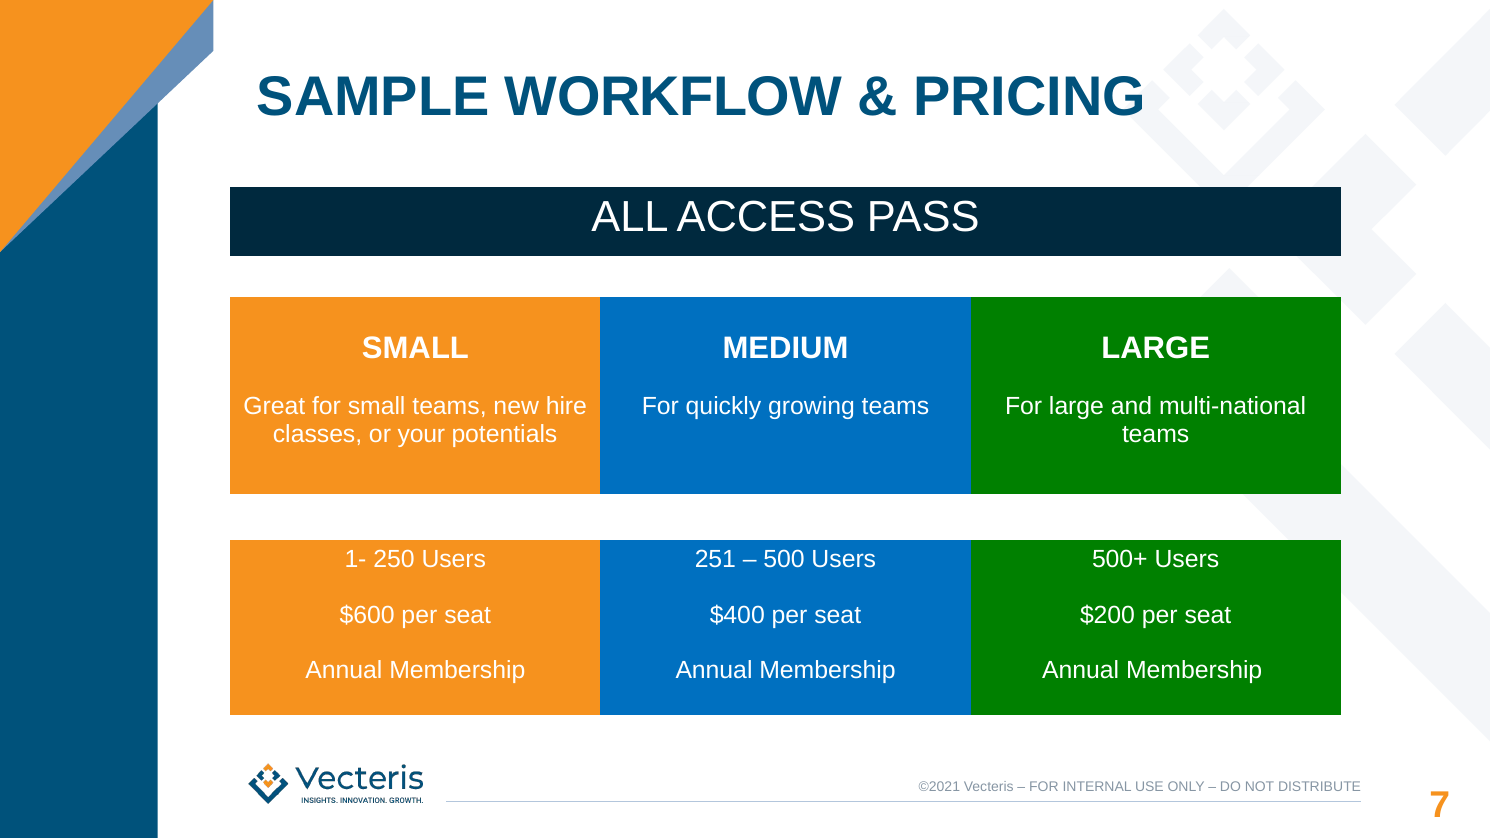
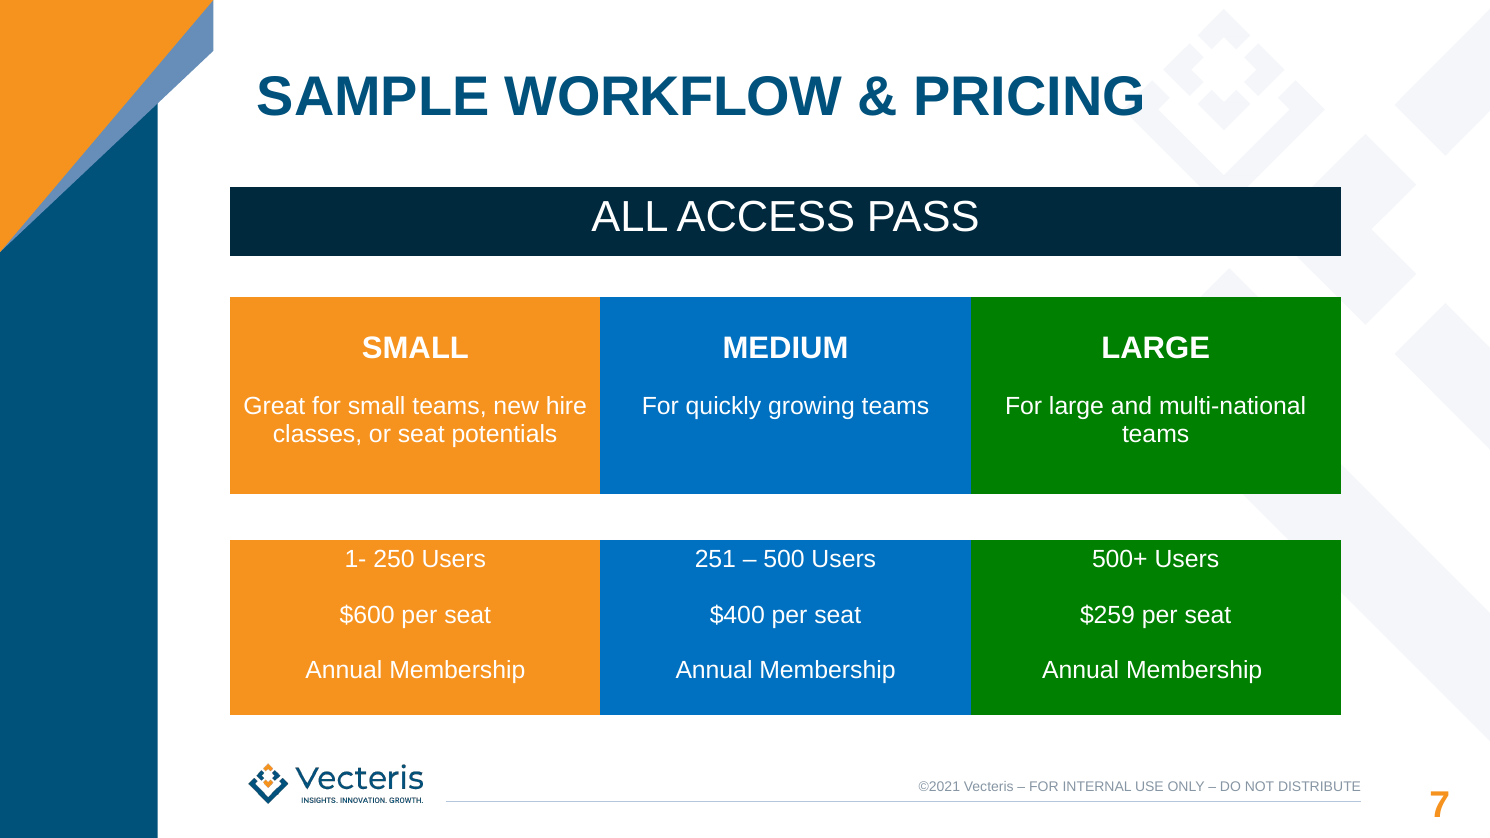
or your: your -> seat (421, 434)
$200: $200 -> $259 (1108, 615)
